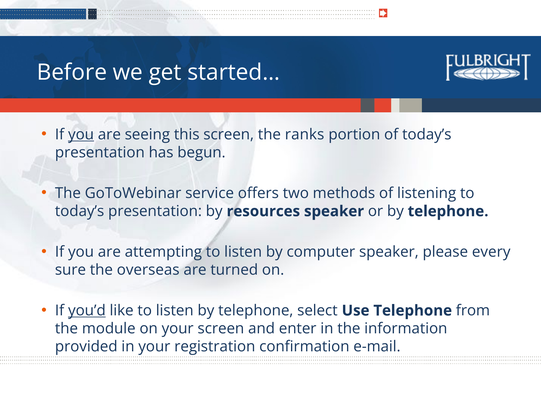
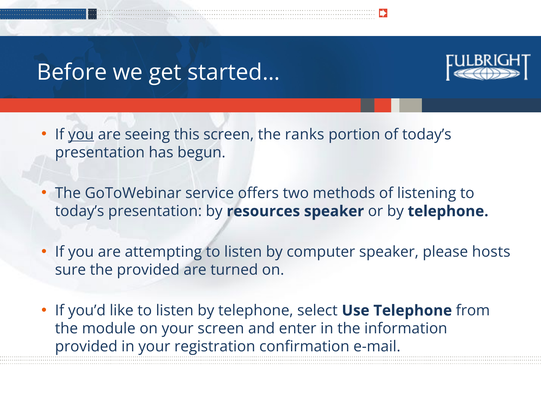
every: every -> hosts (491, 252)
the overseas: overseas -> provided (148, 270)
you’d underline: present -> none (87, 310)
